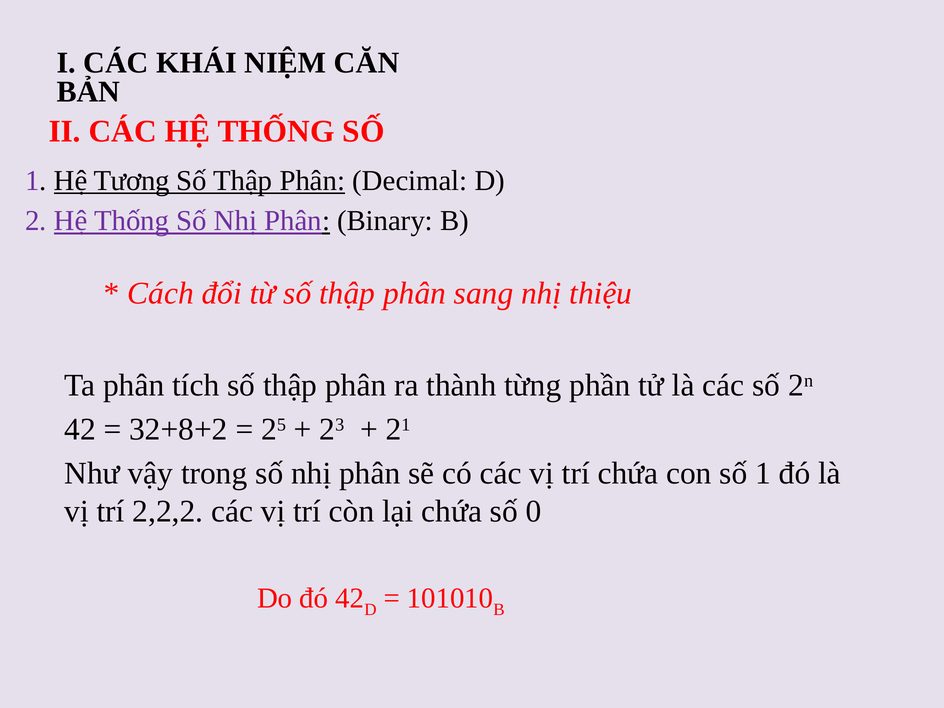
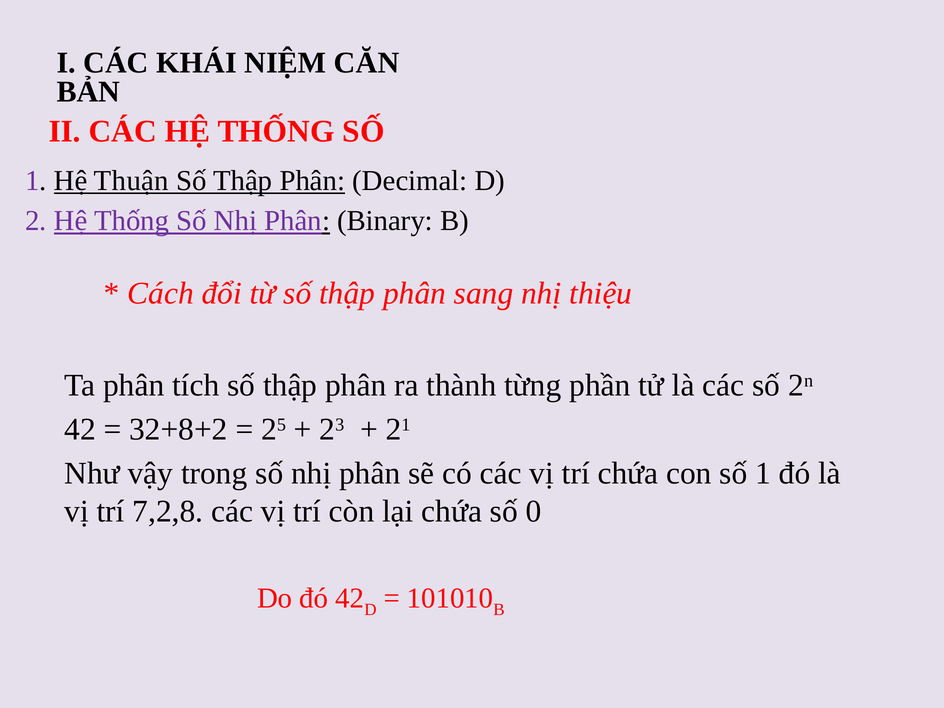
Tương: Tương -> Thuận (131, 181)
2,2,2: 2,2,2 -> 7,2,8 (168, 511)
